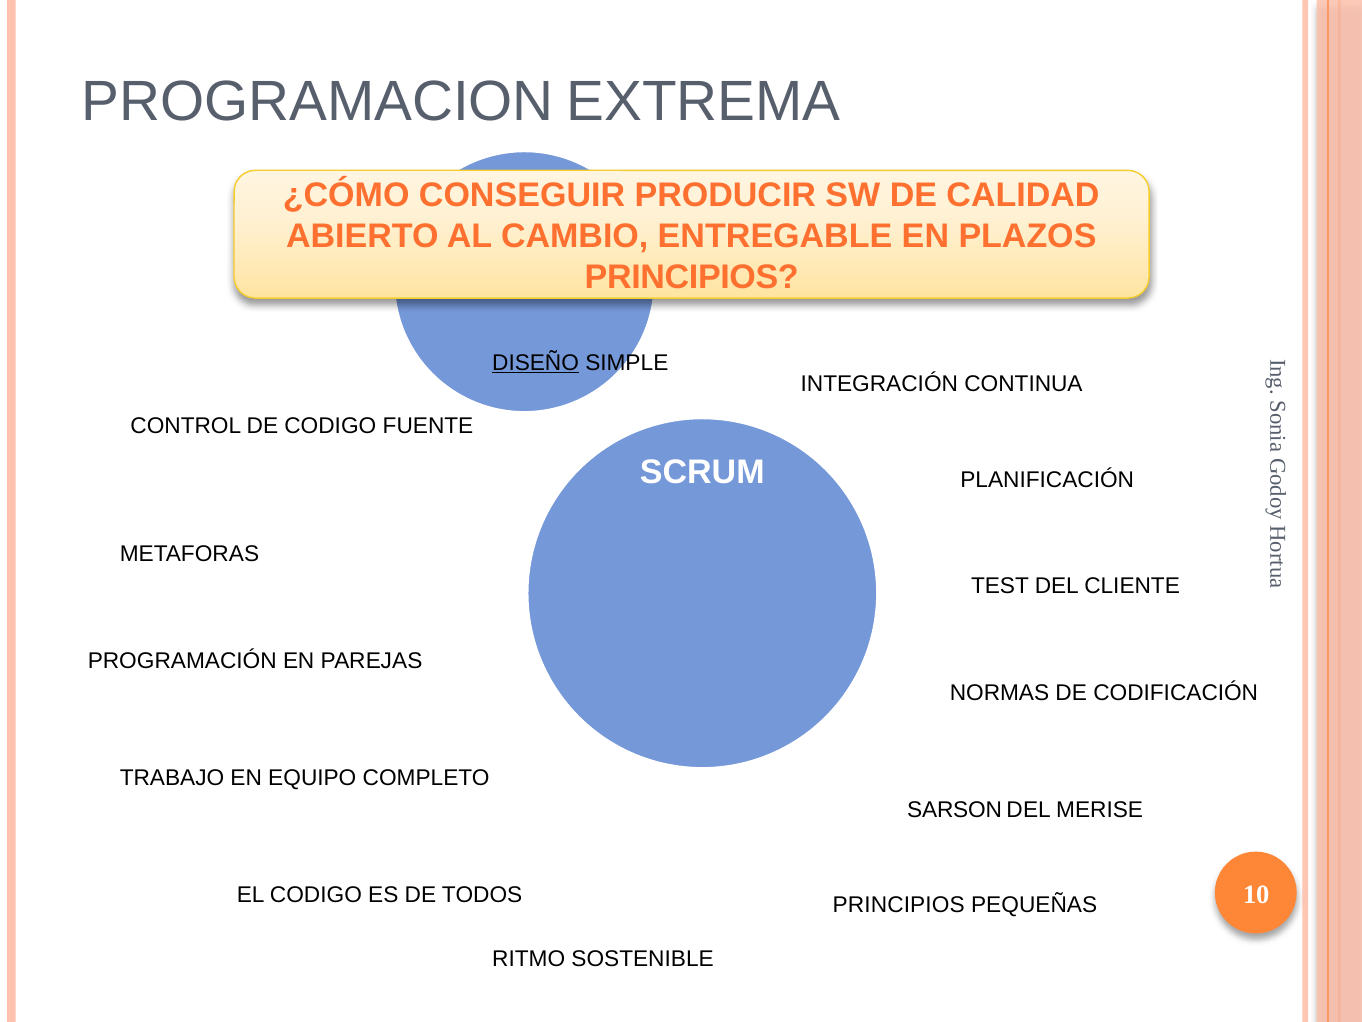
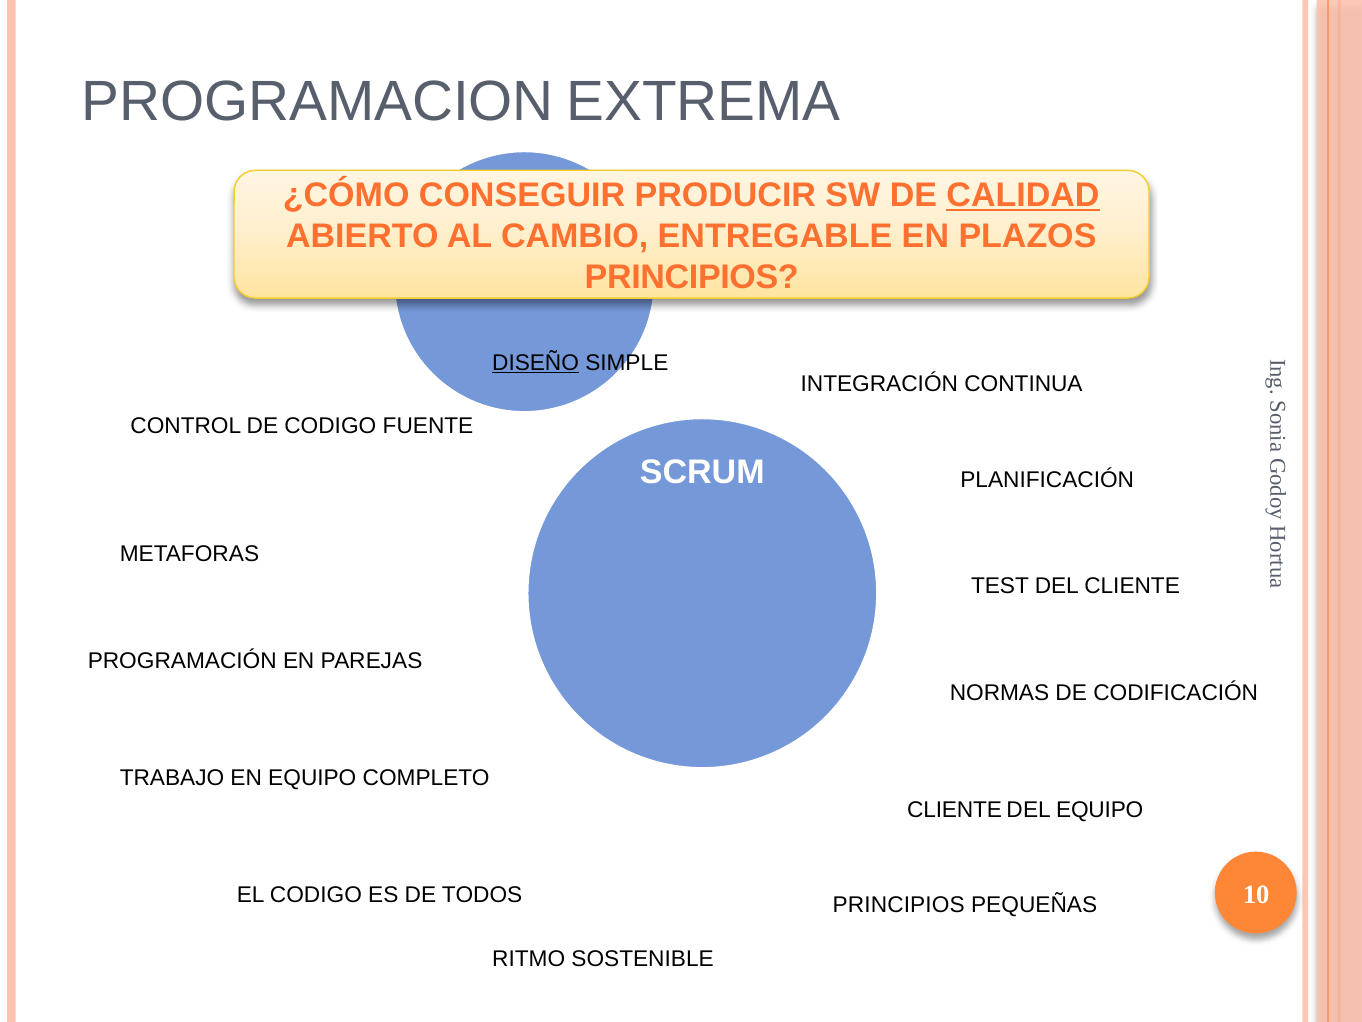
CALIDAD underline: none -> present (1023, 196)
SARSON: SARSON -> CLIENTE (955, 809)
DEL MERISE: MERISE -> EQUIPO (1100, 809)
